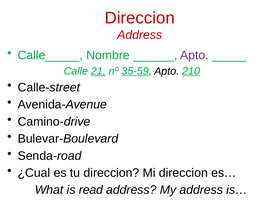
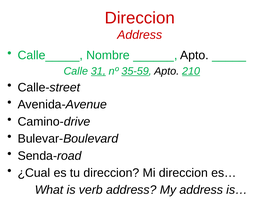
Apto colour: purple -> black (194, 55)
21: 21 -> 31 (98, 71)
read: read -> verb (91, 190)
